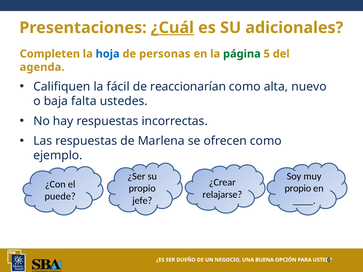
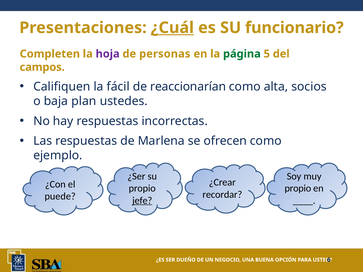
adicionales: adicionales -> funcionario (294, 28)
hoja colour: blue -> purple (108, 54)
agenda: agenda -> campos (42, 67)
nuevo: nuevo -> socios (309, 87)
falta: falta -> plan (84, 101)
relajarse: relajarse -> recordar (222, 195)
jefe underline: none -> present (142, 201)
